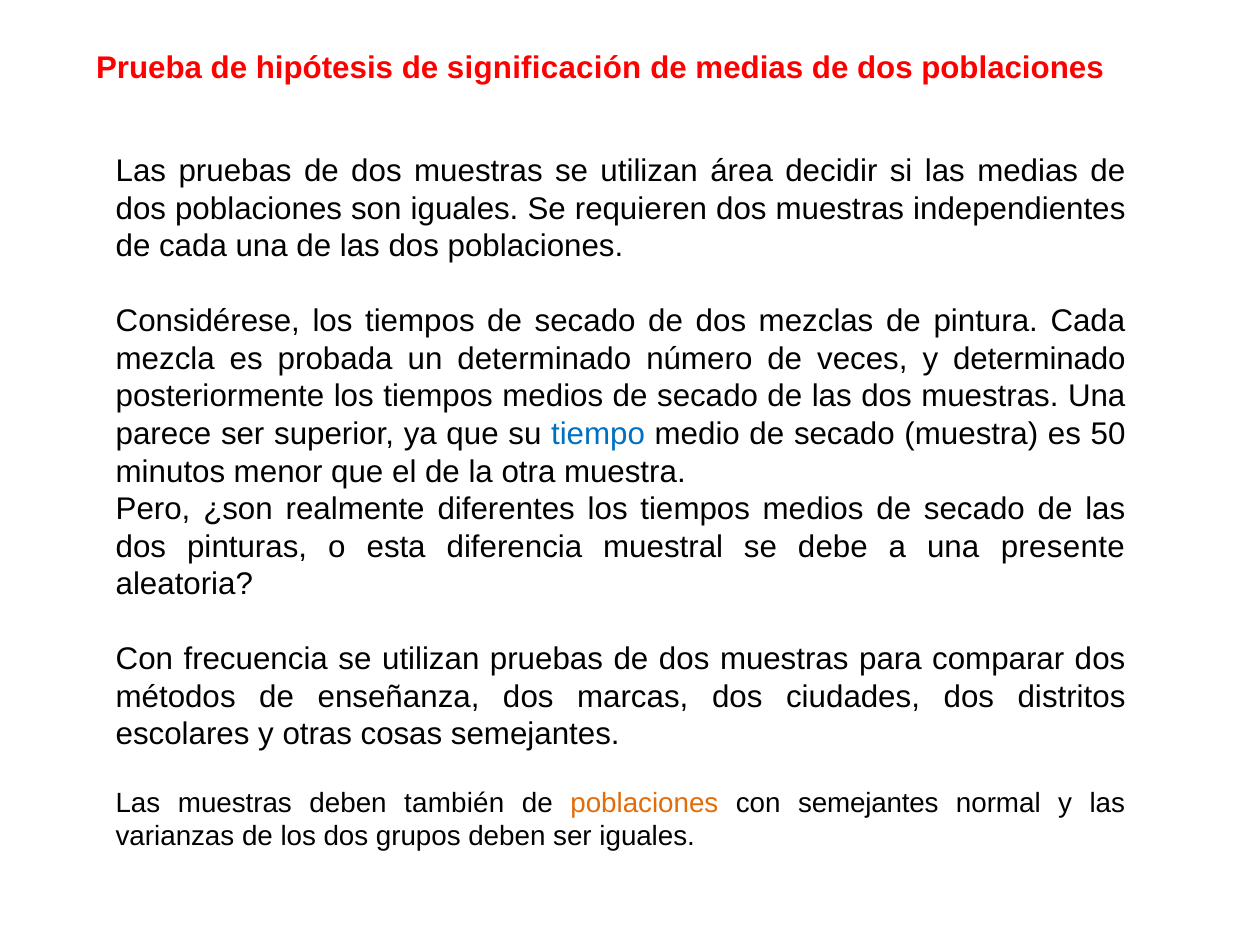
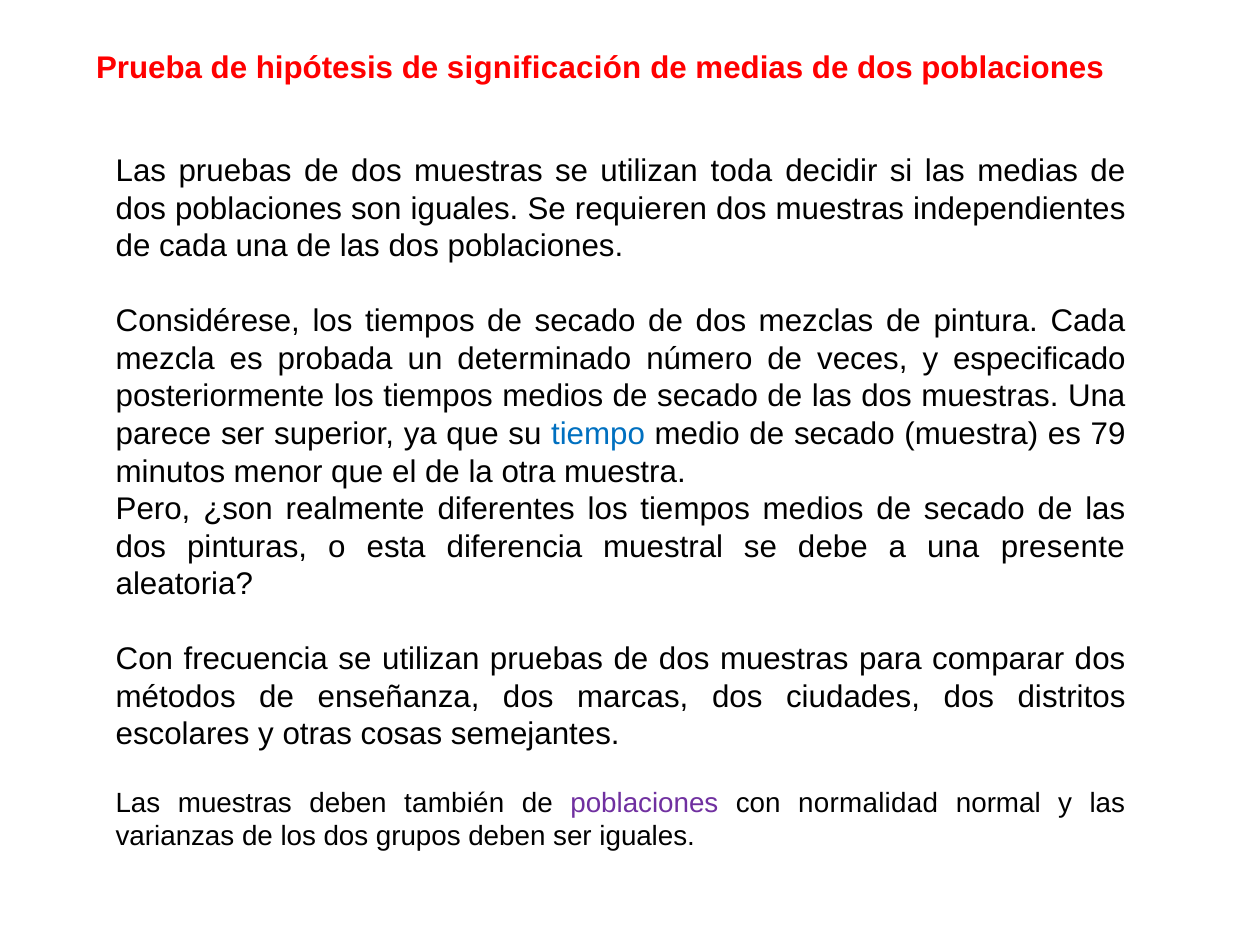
área: área -> toda (741, 171)
y determinado: determinado -> especificado (1039, 359)
50: 50 -> 79 (1108, 434)
poblaciones colour: orange -> purple (644, 803)
con semejantes: semejantes -> normalidad (868, 803)
